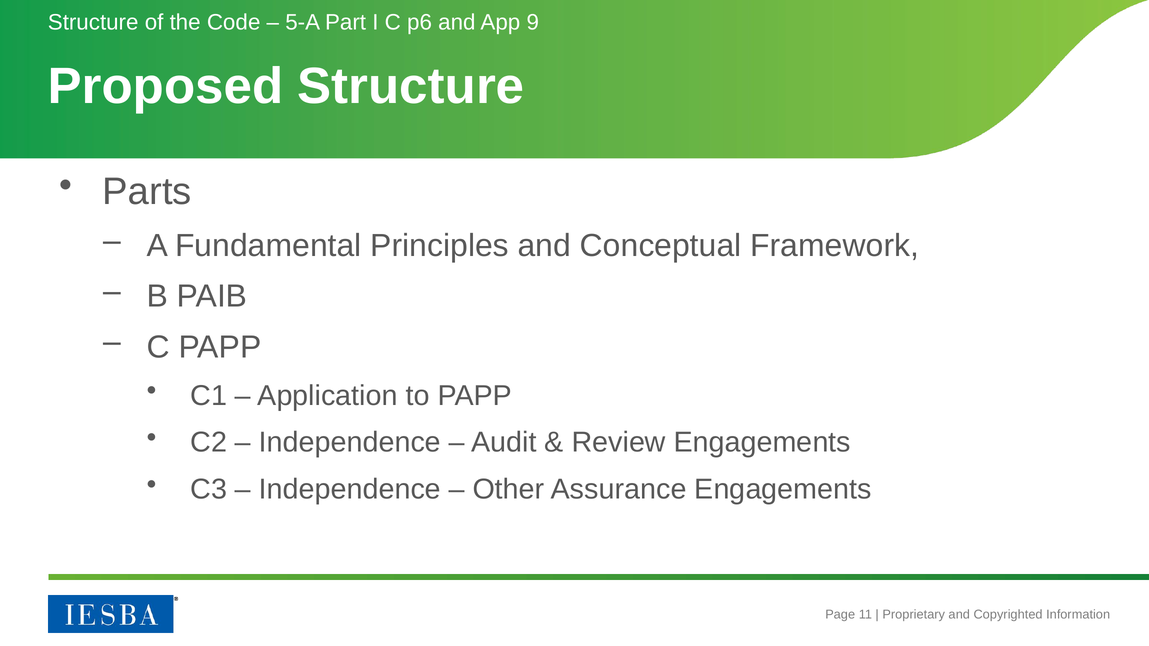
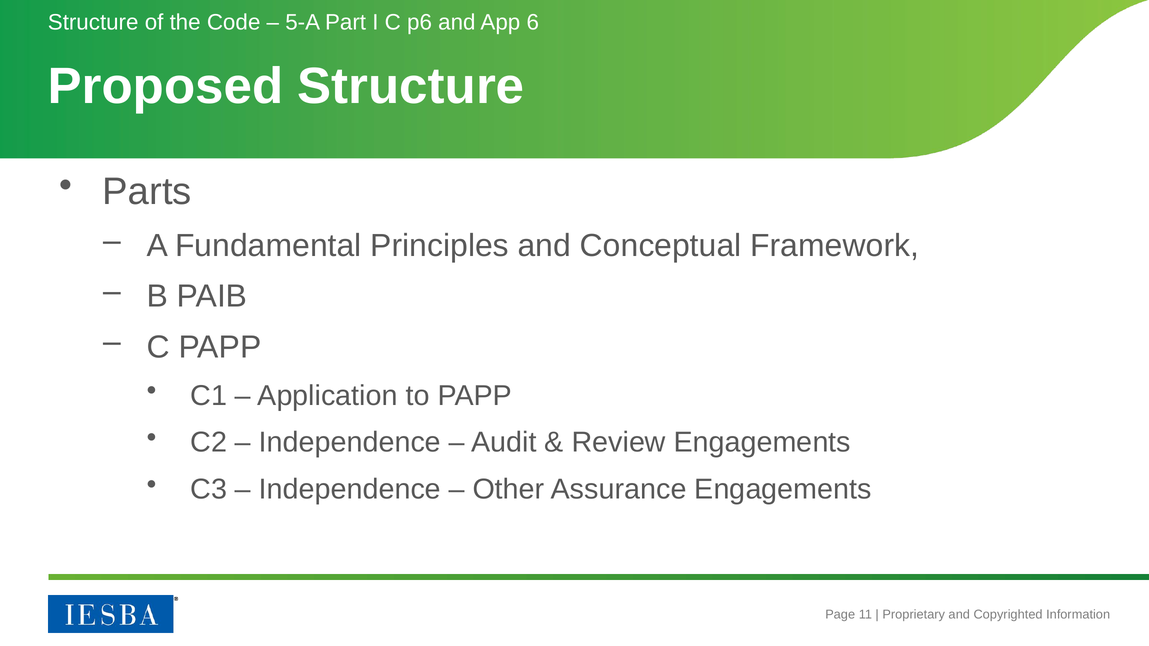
9: 9 -> 6 (533, 22)
